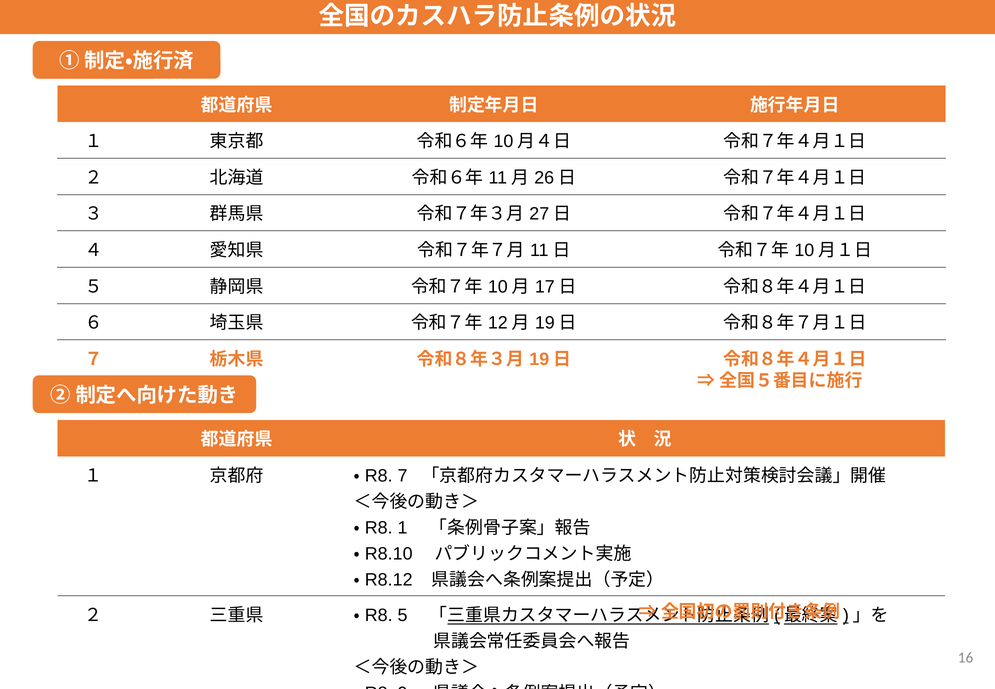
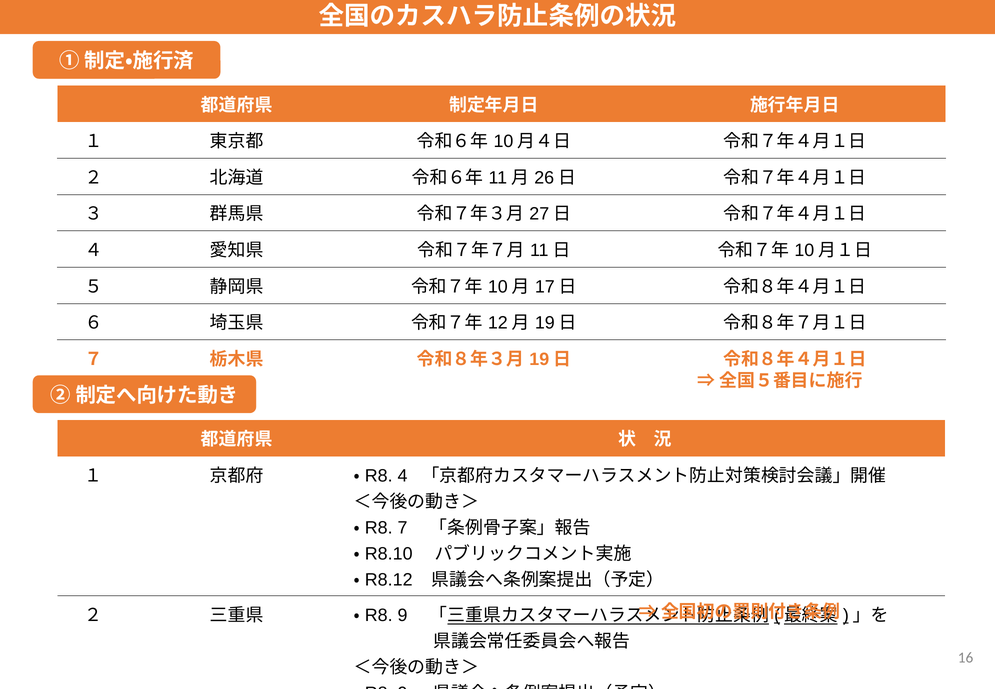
7: 7 -> 4 (403, 476)
1: 1 -> 7 (403, 528)
5: 5 -> 9 (403, 615)
